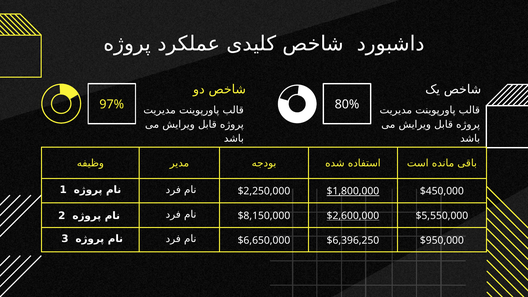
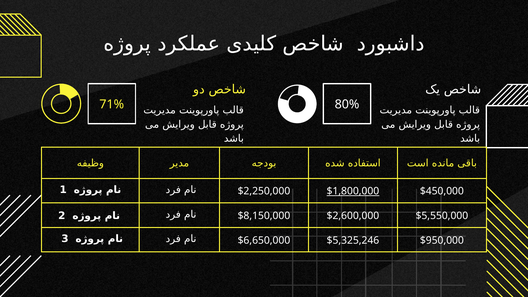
97%: 97% -> 71% (112, 105)
$2,600,000 underline: present -> none (353, 216)
$6,396,250: $6,396,250 -> $5,325,246 (353, 240)
